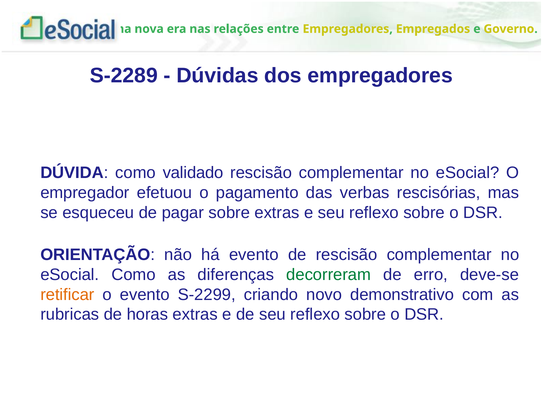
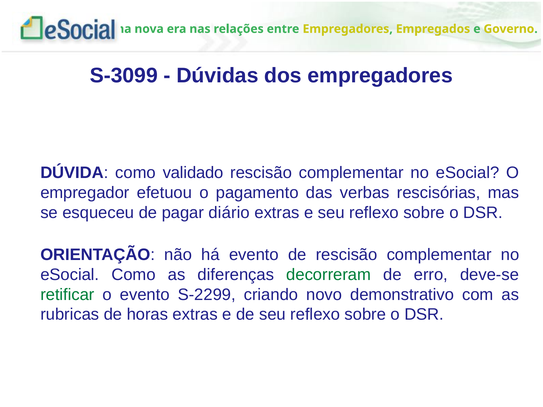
S-2289: S-2289 -> S-3099 (124, 75)
pagar sobre: sobre -> diário (229, 213)
retificar colour: orange -> green (67, 295)
